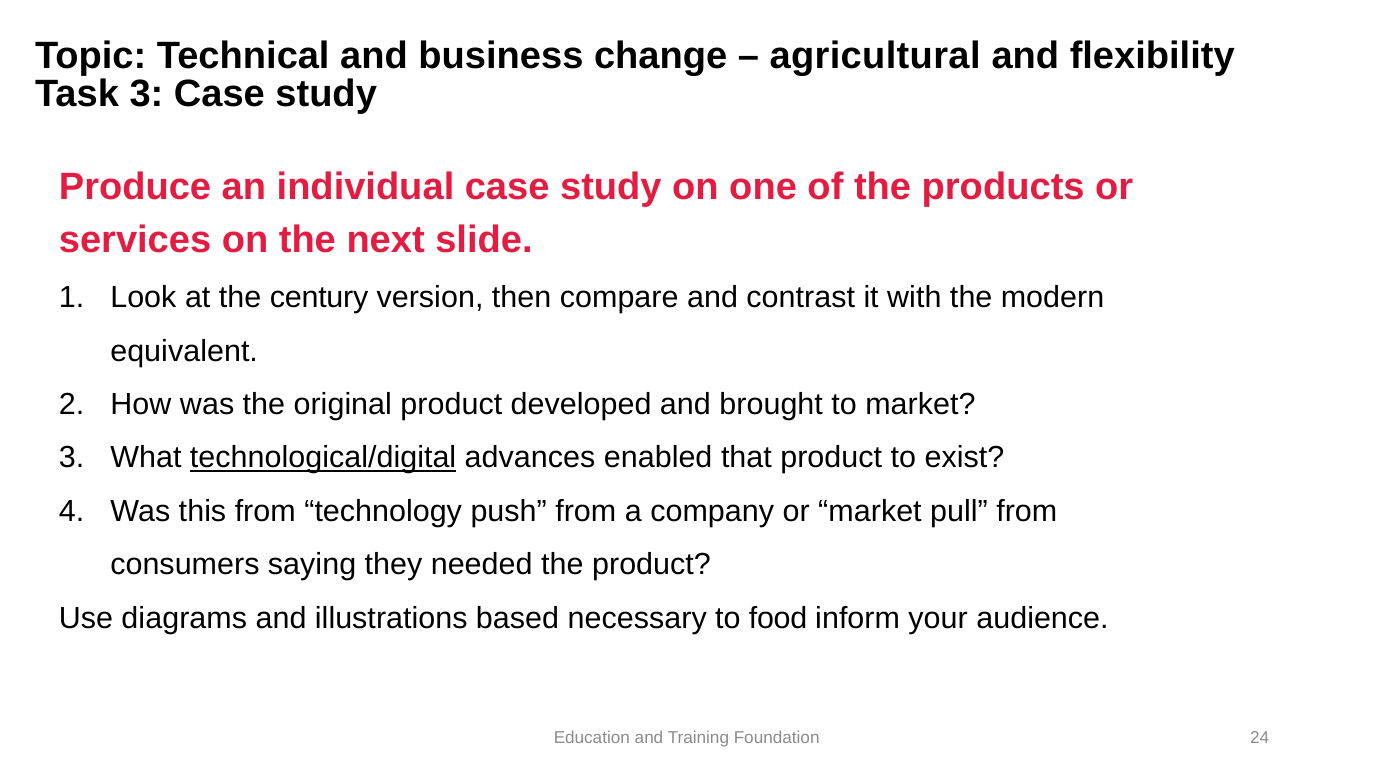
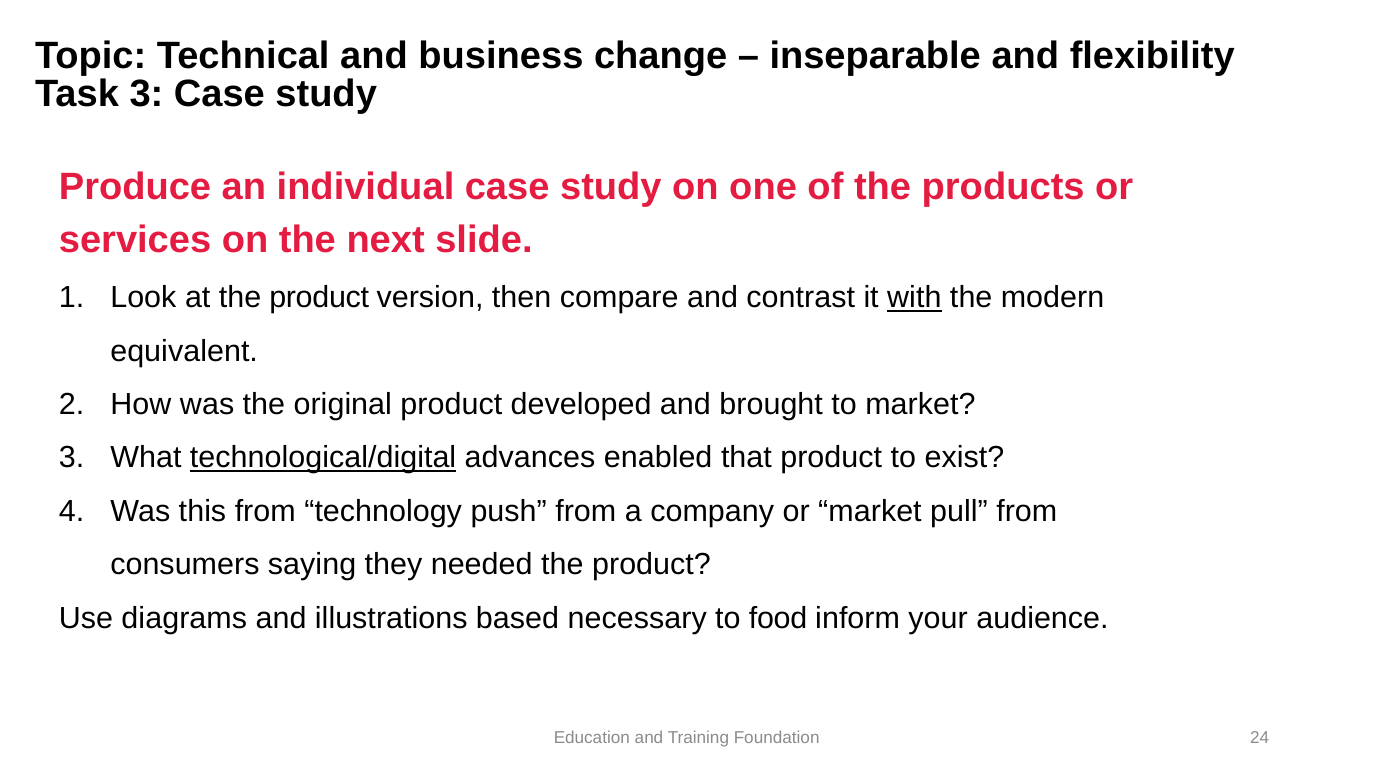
agricultural: agricultural -> inseparable (875, 56)
at the century: century -> product (319, 297)
with underline: none -> present (914, 297)
